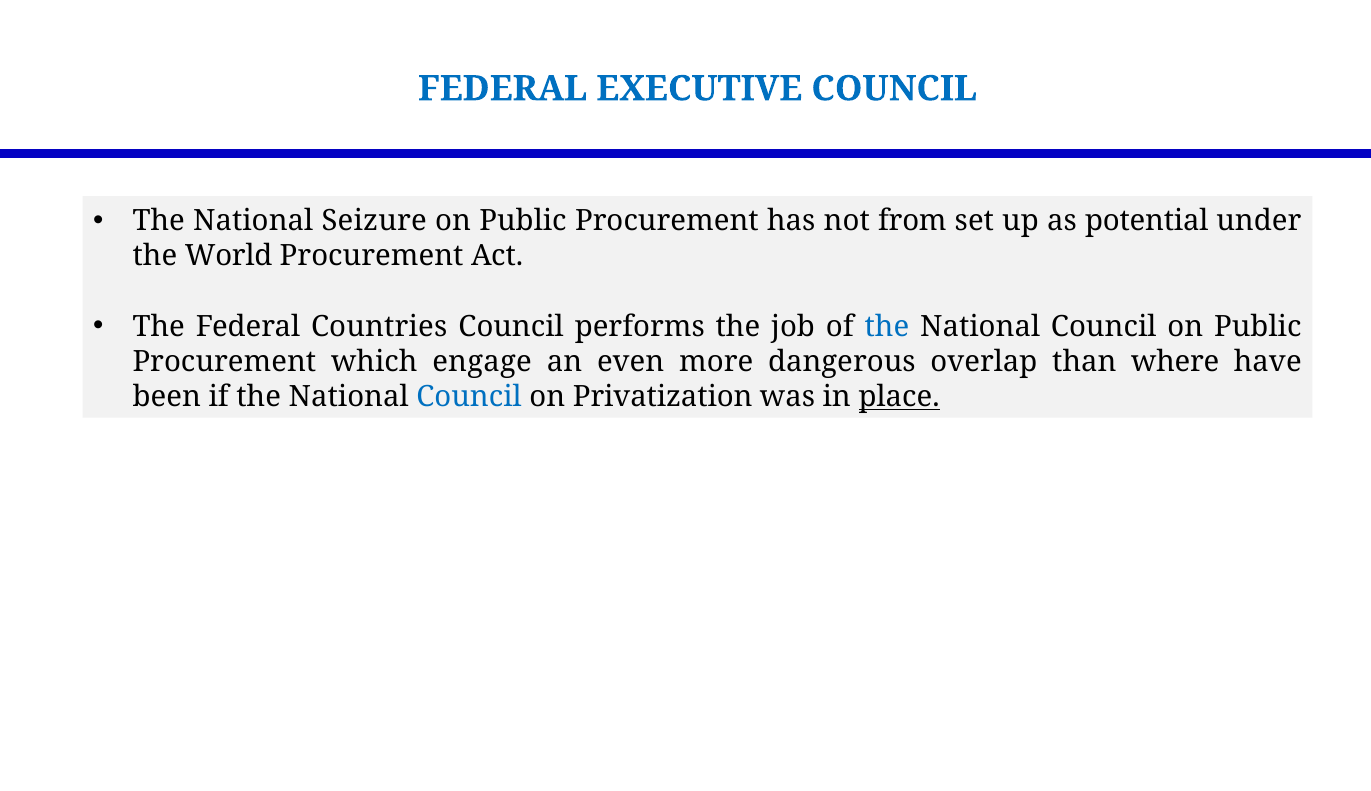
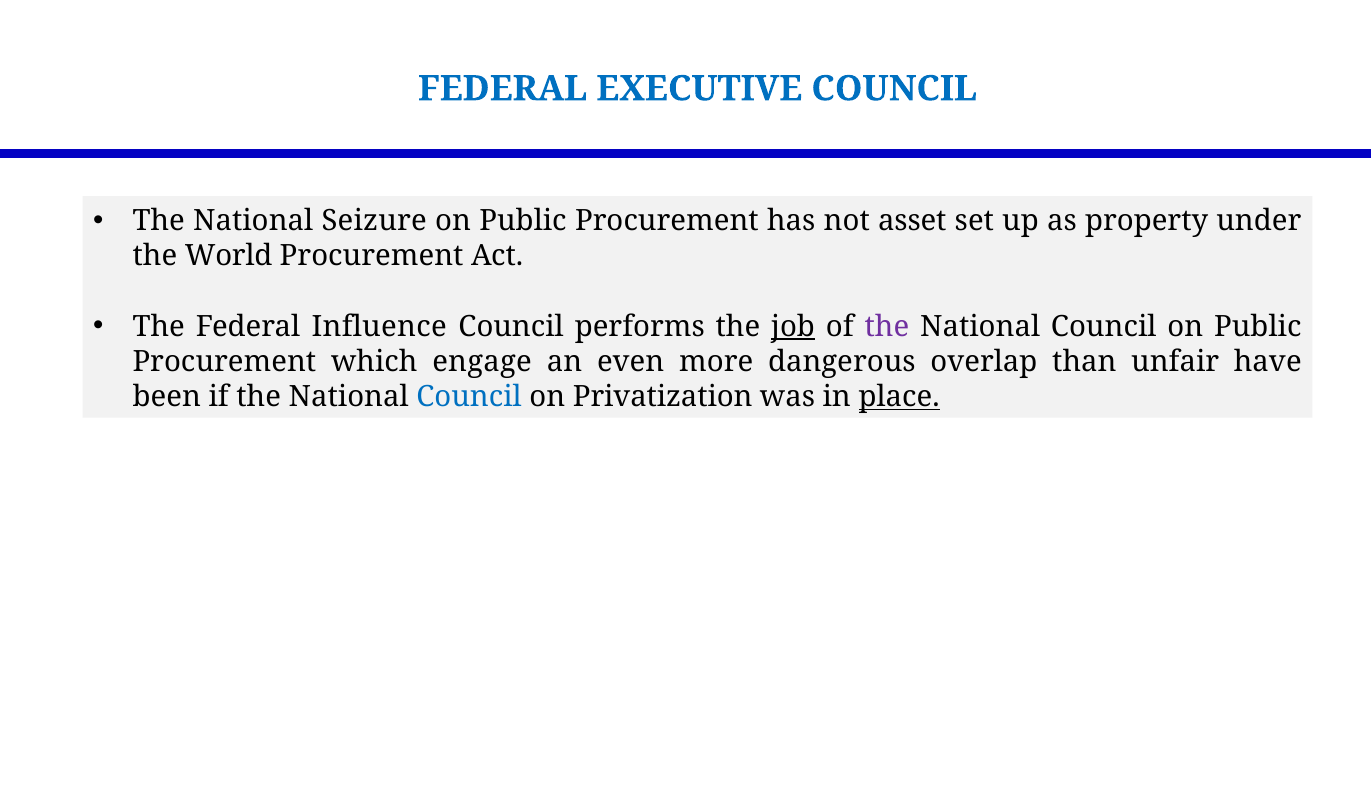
from: from -> asset (912, 221)
potential: potential -> property (1147, 221)
Countries: Countries -> Influence (379, 327)
job underline: none -> present (793, 327)
the colour: blue -> purple (887, 327)
where: where -> unfair (1175, 362)
